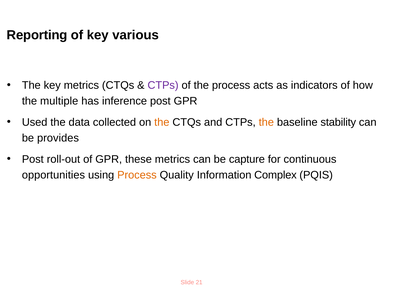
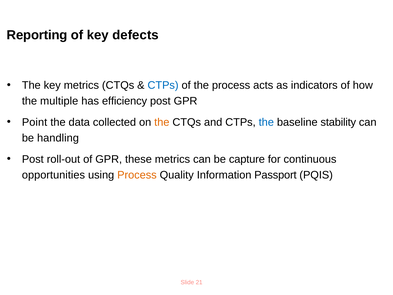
various: various -> defects (136, 35)
CTPs colour: purple -> blue (163, 85)
inference: inference -> efficiency (125, 101)
Used: Used -> Point (35, 122)
the colour: orange -> blue (266, 122)
provides: provides -> handling (58, 138)
Complex: Complex -> Passport (275, 175)
